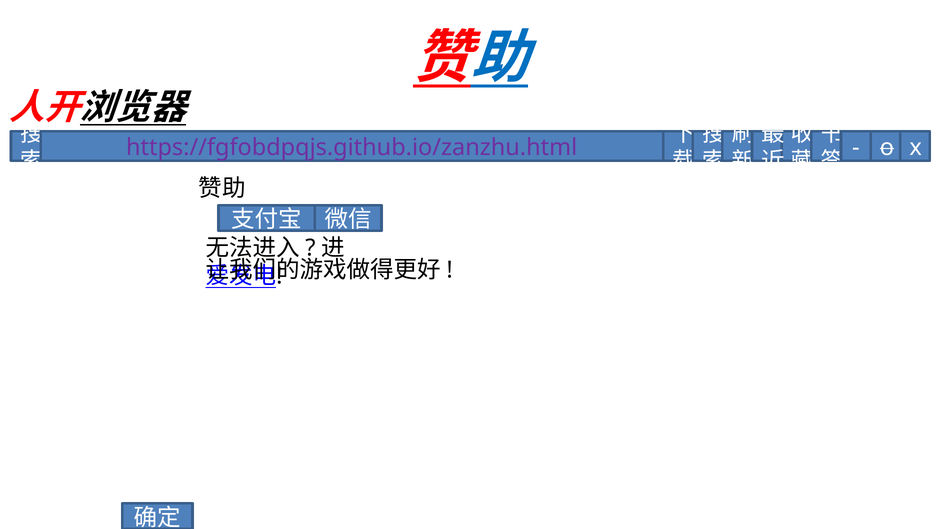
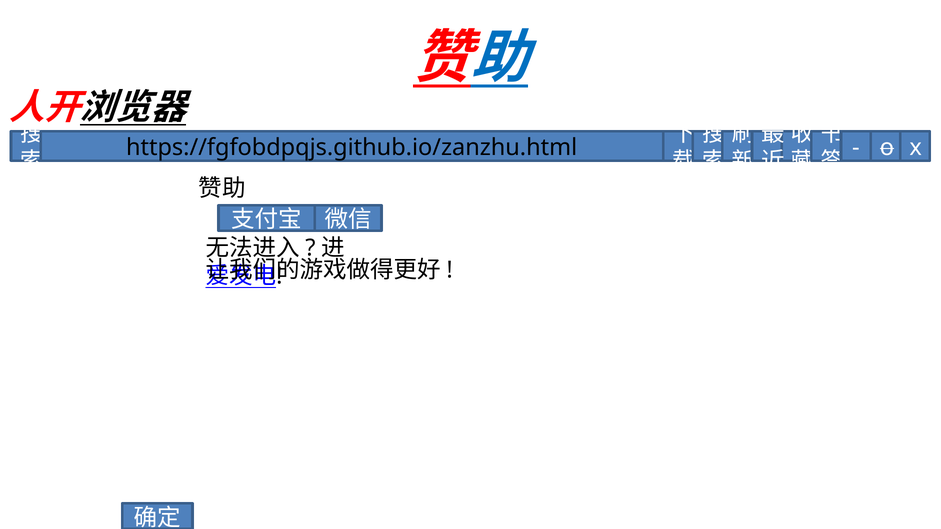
https://fgfobdpqjs.github.io/zanzhu.html colour: purple -> black (352, 148)
